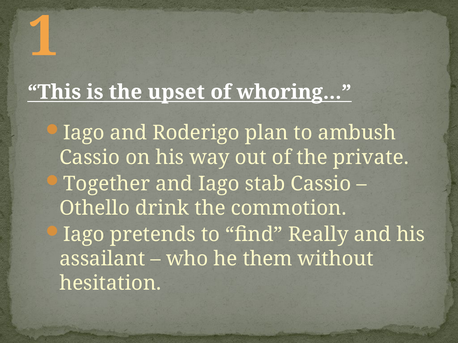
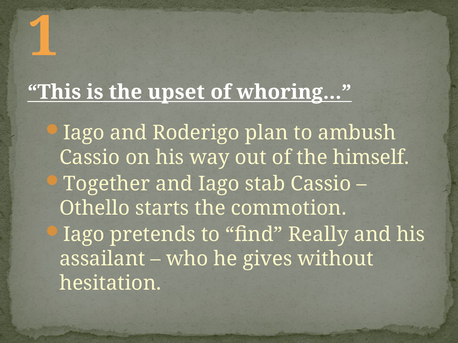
private: private -> himself (371, 158)
drink: drink -> starts (162, 208)
them: them -> gives (268, 259)
